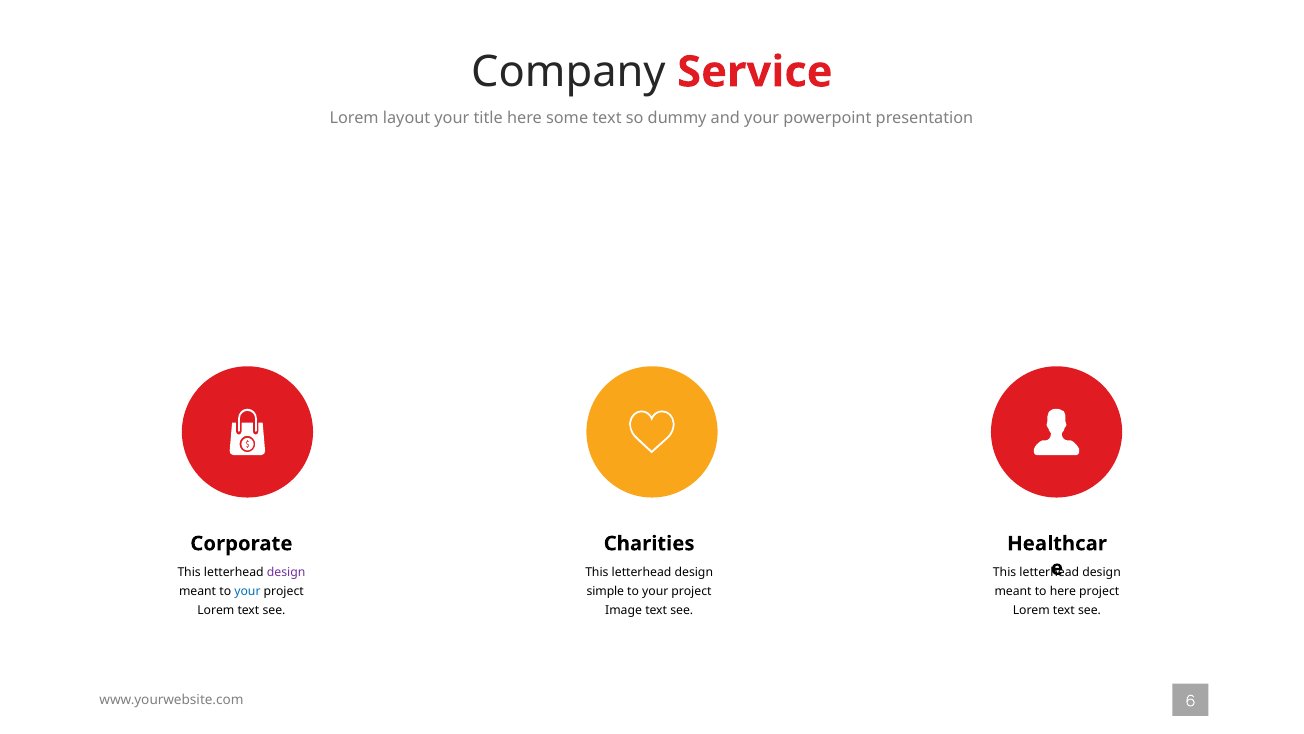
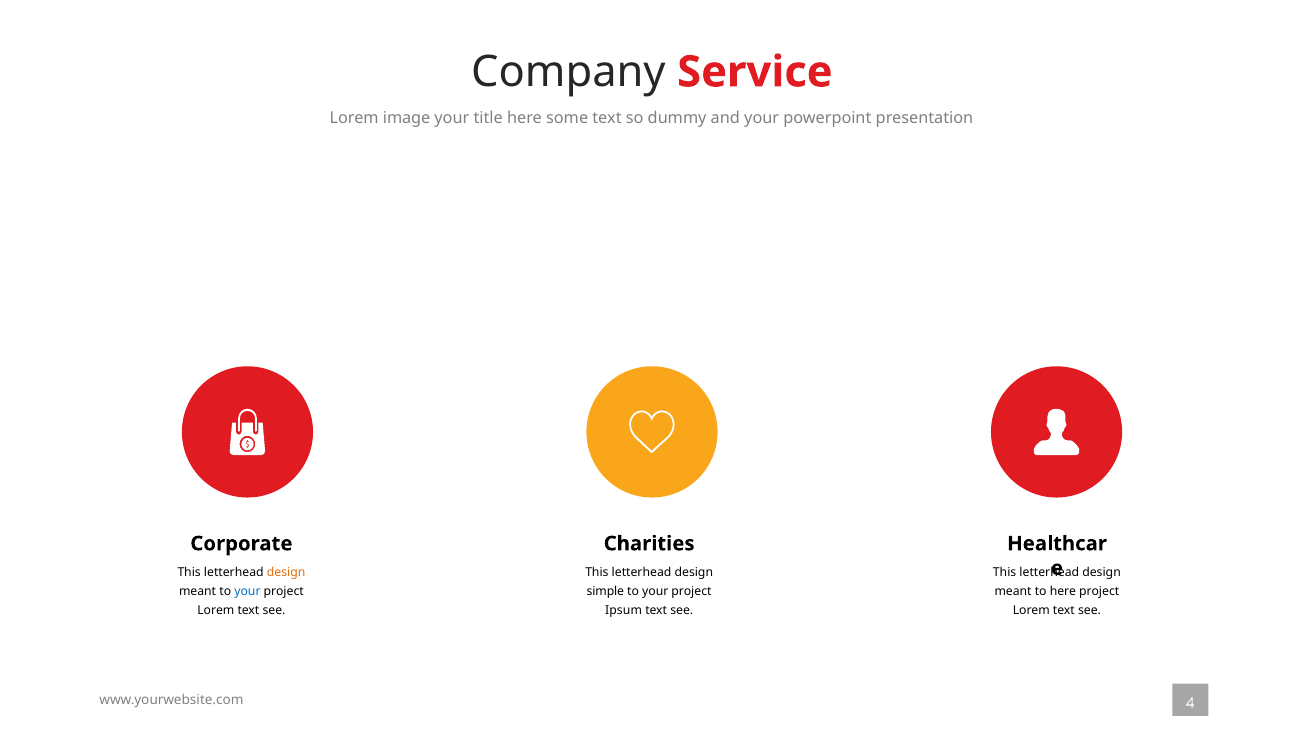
layout: layout -> image (407, 118)
design colour: purple -> orange (286, 572)
Image: Image -> Ipsum (624, 610)
6: 6 -> 4 (1190, 700)
